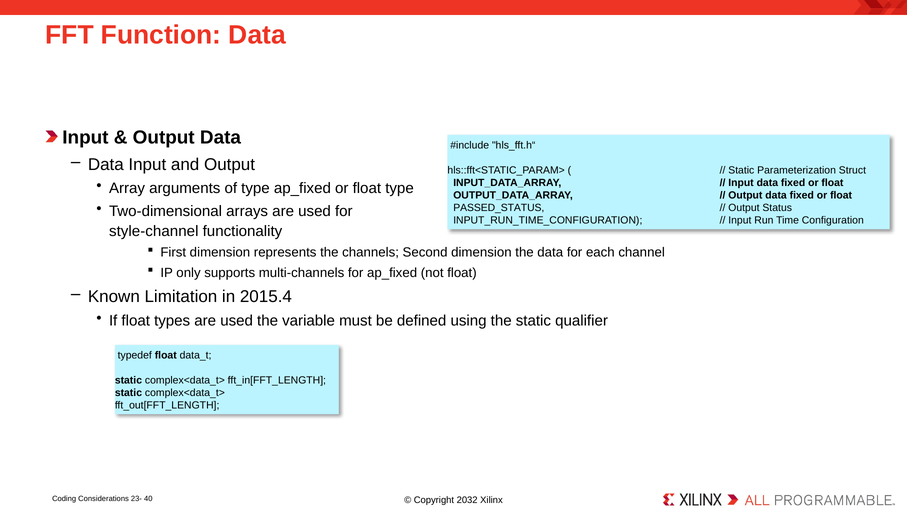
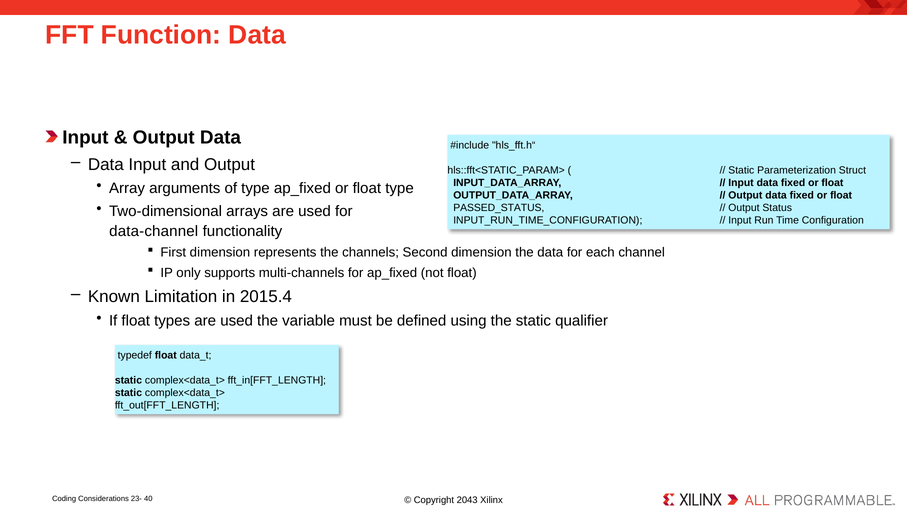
style-channel: style-channel -> data-channel (154, 231)
2032: 2032 -> 2043 (467, 499)
